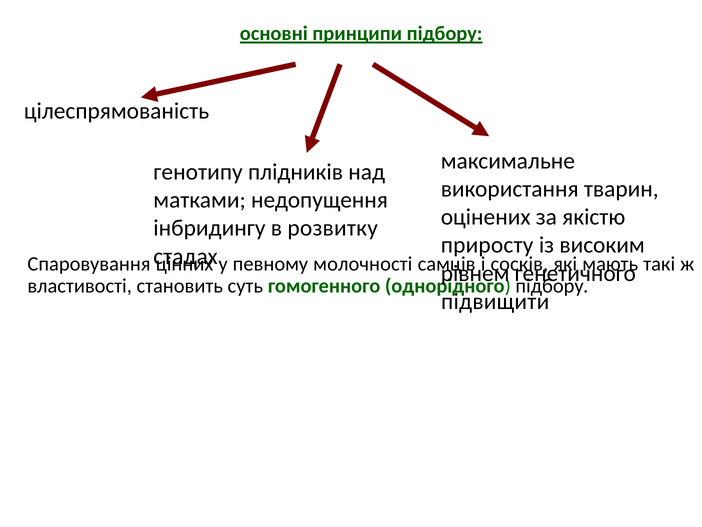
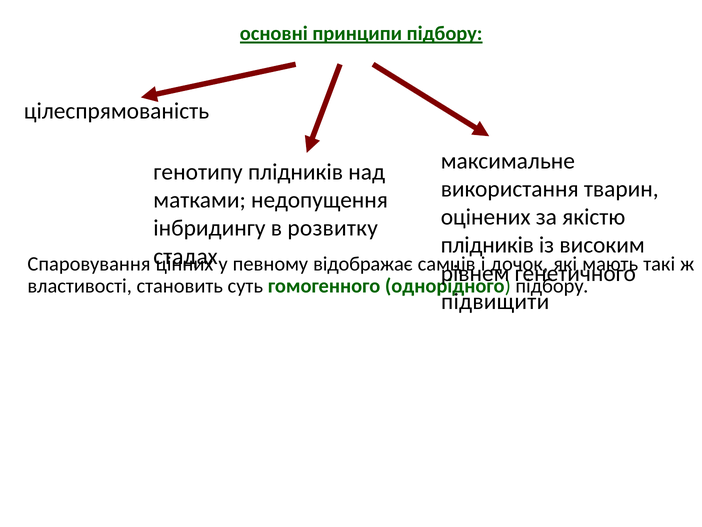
приросту: приросту -> плідників (487, 245)
молочності: молочності -> відображає (363, 264)
сосків: сосків -> дочок (519, 264)
